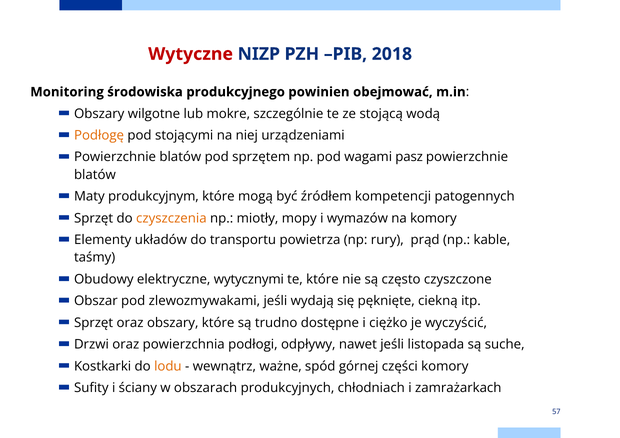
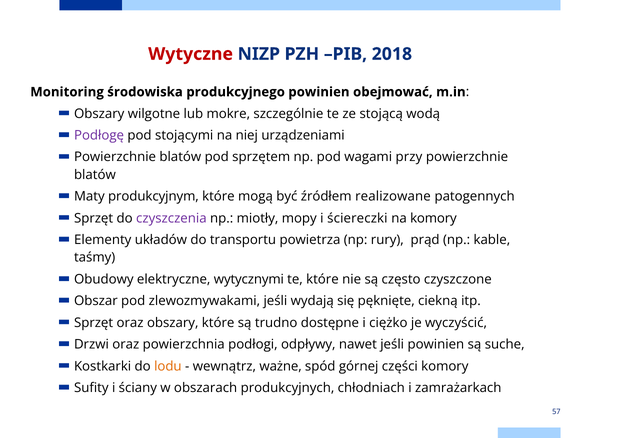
Podłogę colour: orange -> purple (99, 136)
pasz: pasz -> przy (409, 157)
kompetencji: kompetencji -> realizowane (393, 197)
czyszczenia colour: orange -> purple (171, 218)
wymazów: wymazów -> ściereczki (357, 218)
jeśli listopada: listopada -> powinien (436, 345)
